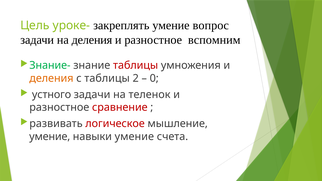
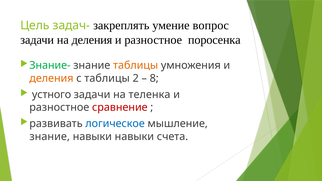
уроке-: уроке- -> задач- (71, 25)
вспомним: вспомним -> поросенка (214, 40)
таблицы colour: red -> orange (136, 65)
0: 0 -> 8 (154, 78)
теленок: теленок -> теленка (149, 95)
логическое colour: red -> blue (115, 124)
умение: умение -> знание (50, 137)
навыки умение: умение -> навыки (134, 137)
